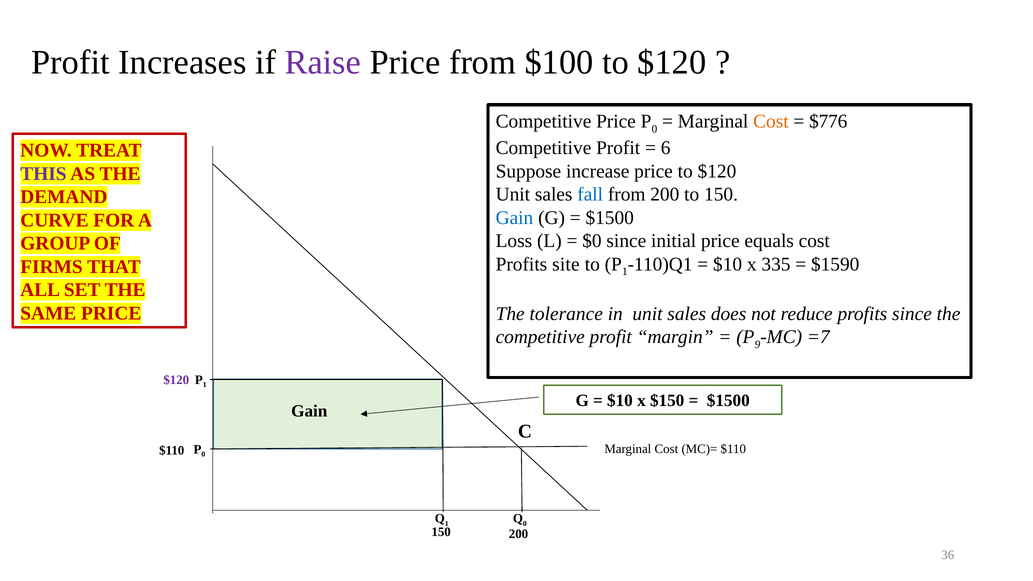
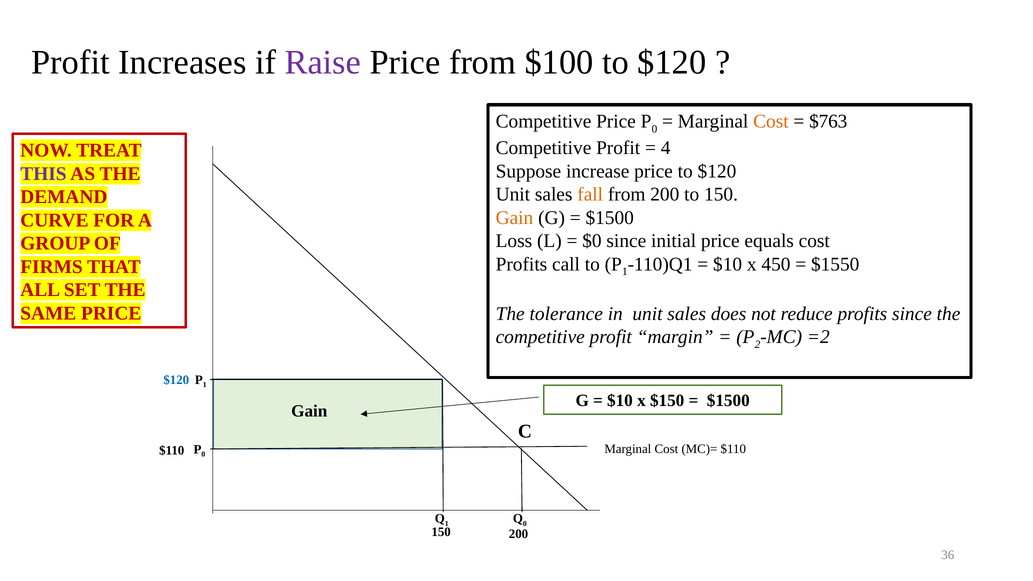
$776: $776 -> $763 (828, 122)
6: 6 -> 4 (666, 148)
fall colour: blue -> orange (590, 194)
Gain colour: blue -> orange (514, 218)
site: site -> call (566, 264)
335: 335 -> 450 (776, 264)
$1590: $1590 -> $1550 (835, 264)
9: 9 -> 2 (758, 345)
=7: =7 -> =2 (818, 337)
$120 colour: purple -> blue (176, 380)
